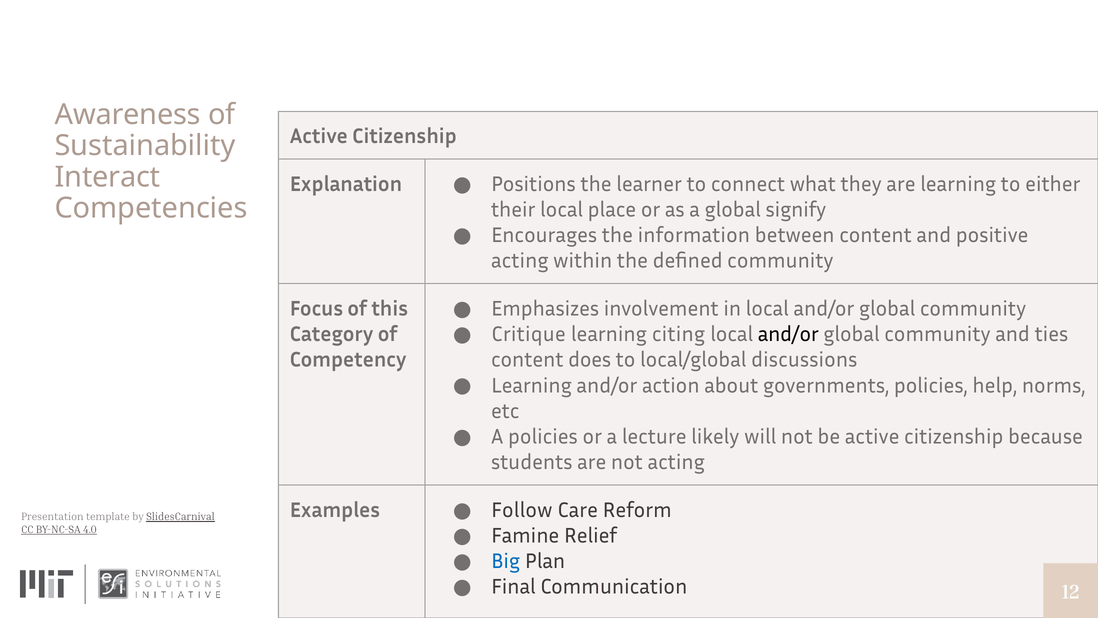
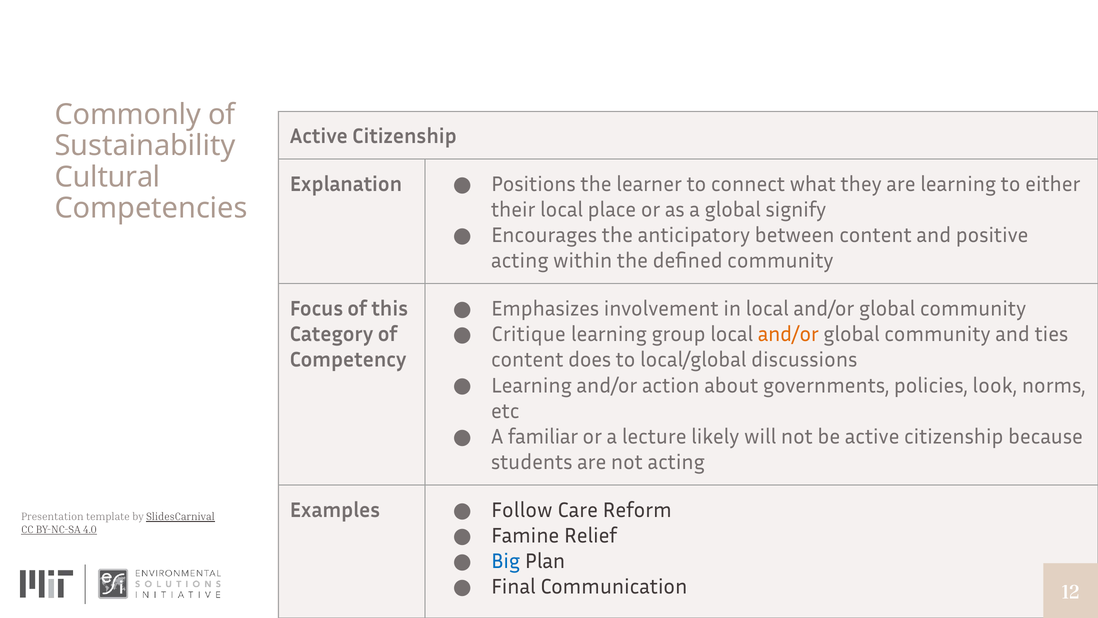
Awareness: Awareness -> Commonly (128, 114)
Interact: Interact -> Cultural (108, 177)
information: information -> anticipatory (694, 235)
citing: citing -> group (679, 334)
and/or colour: black -> orange (788, 334)
help: help -> look (995, 385)
A policies: policies -> familiar (543, 437)
